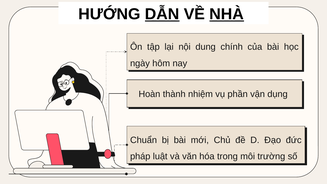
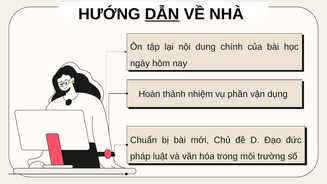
NHÀ underline: present -> none (227, 14)
